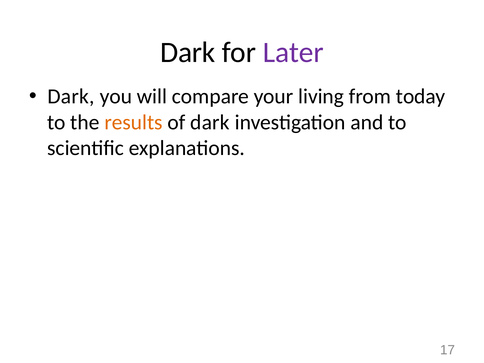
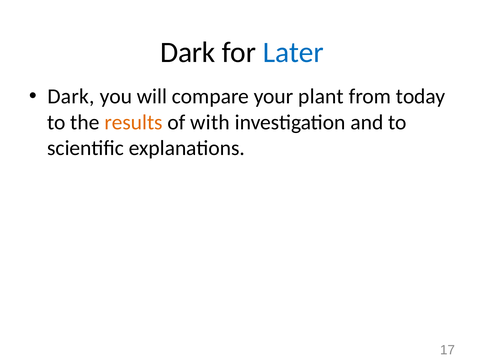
Later colour: purple -> blue (293, 53)
living: living -> plant (321, 96)
of dark: dark -> with (210, 122)
